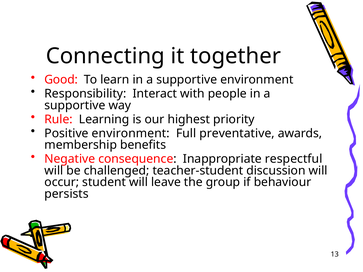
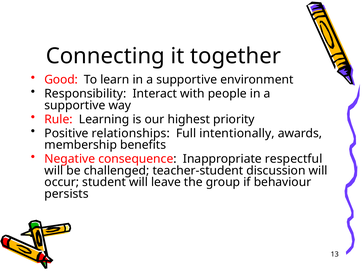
Positive environment: environment -> relationships (131, 133)
preventative: preventative -> intentionally (237, 133)
